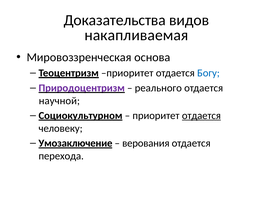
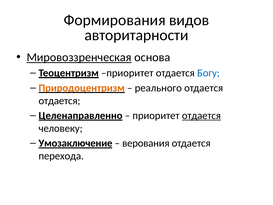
Доказательства: Доказательства -> Формирования (115, 20)
накапливаемая: накапливаемая -> авторитарности (136, 35)
Мировоззренческая underline: none -> present (79, 57)
Природоцентризм colour: purple -> orange (82, 88)
научной: научной -> отдается (59, 101)
Социокультурном: Социокультурном -> Целенаправленно (81, 115)
